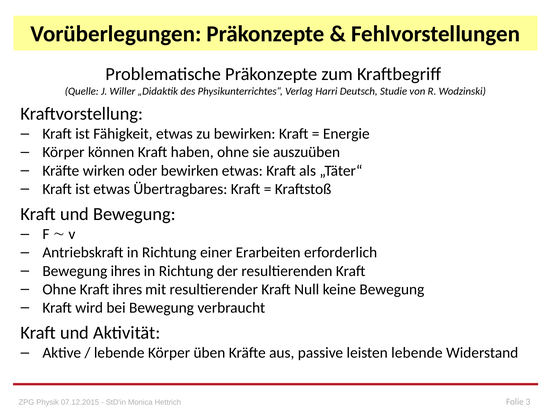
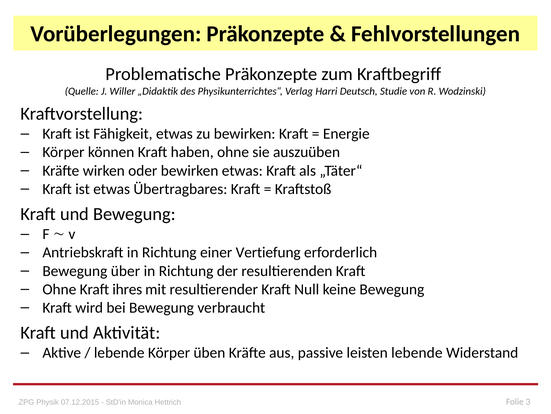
Erarbeiten: Erarbeiten -> Vertiefung (268, 252)
Bewegung ihres: ihres -> über (125, 270)
